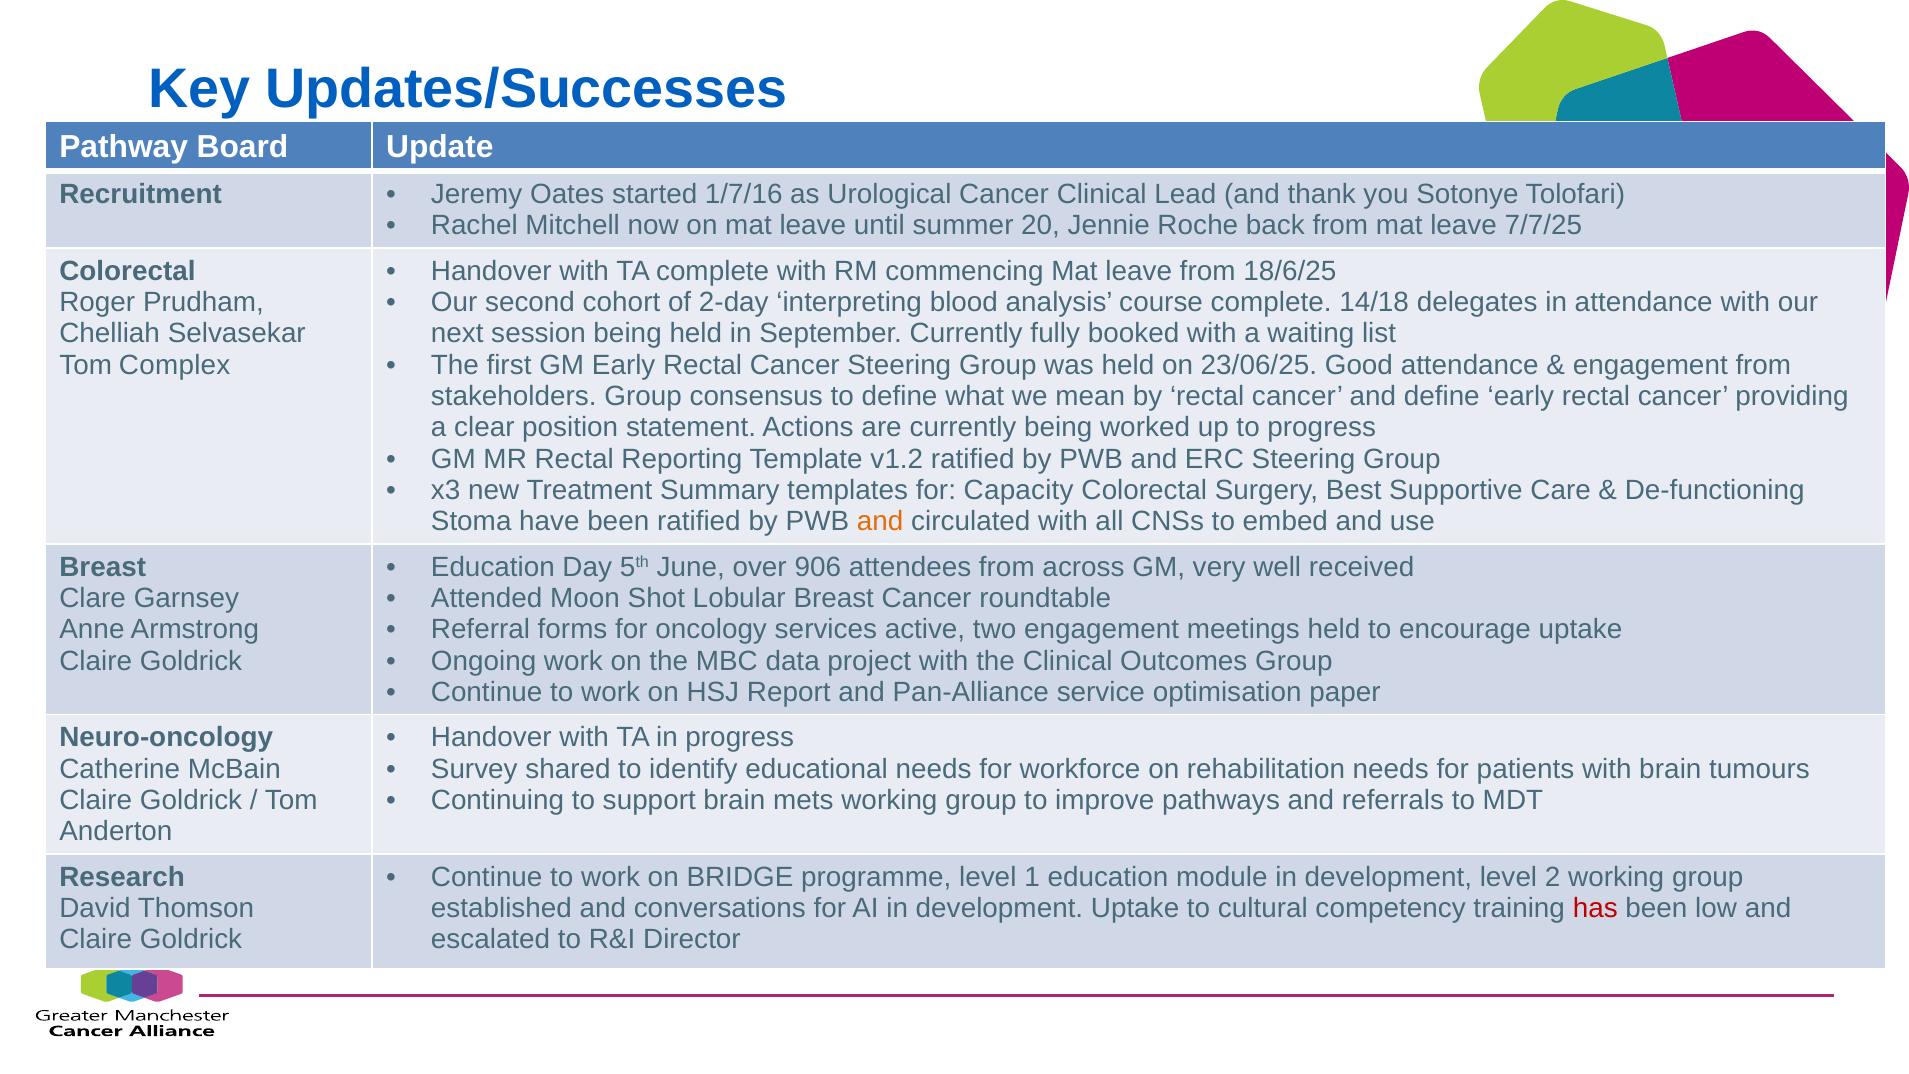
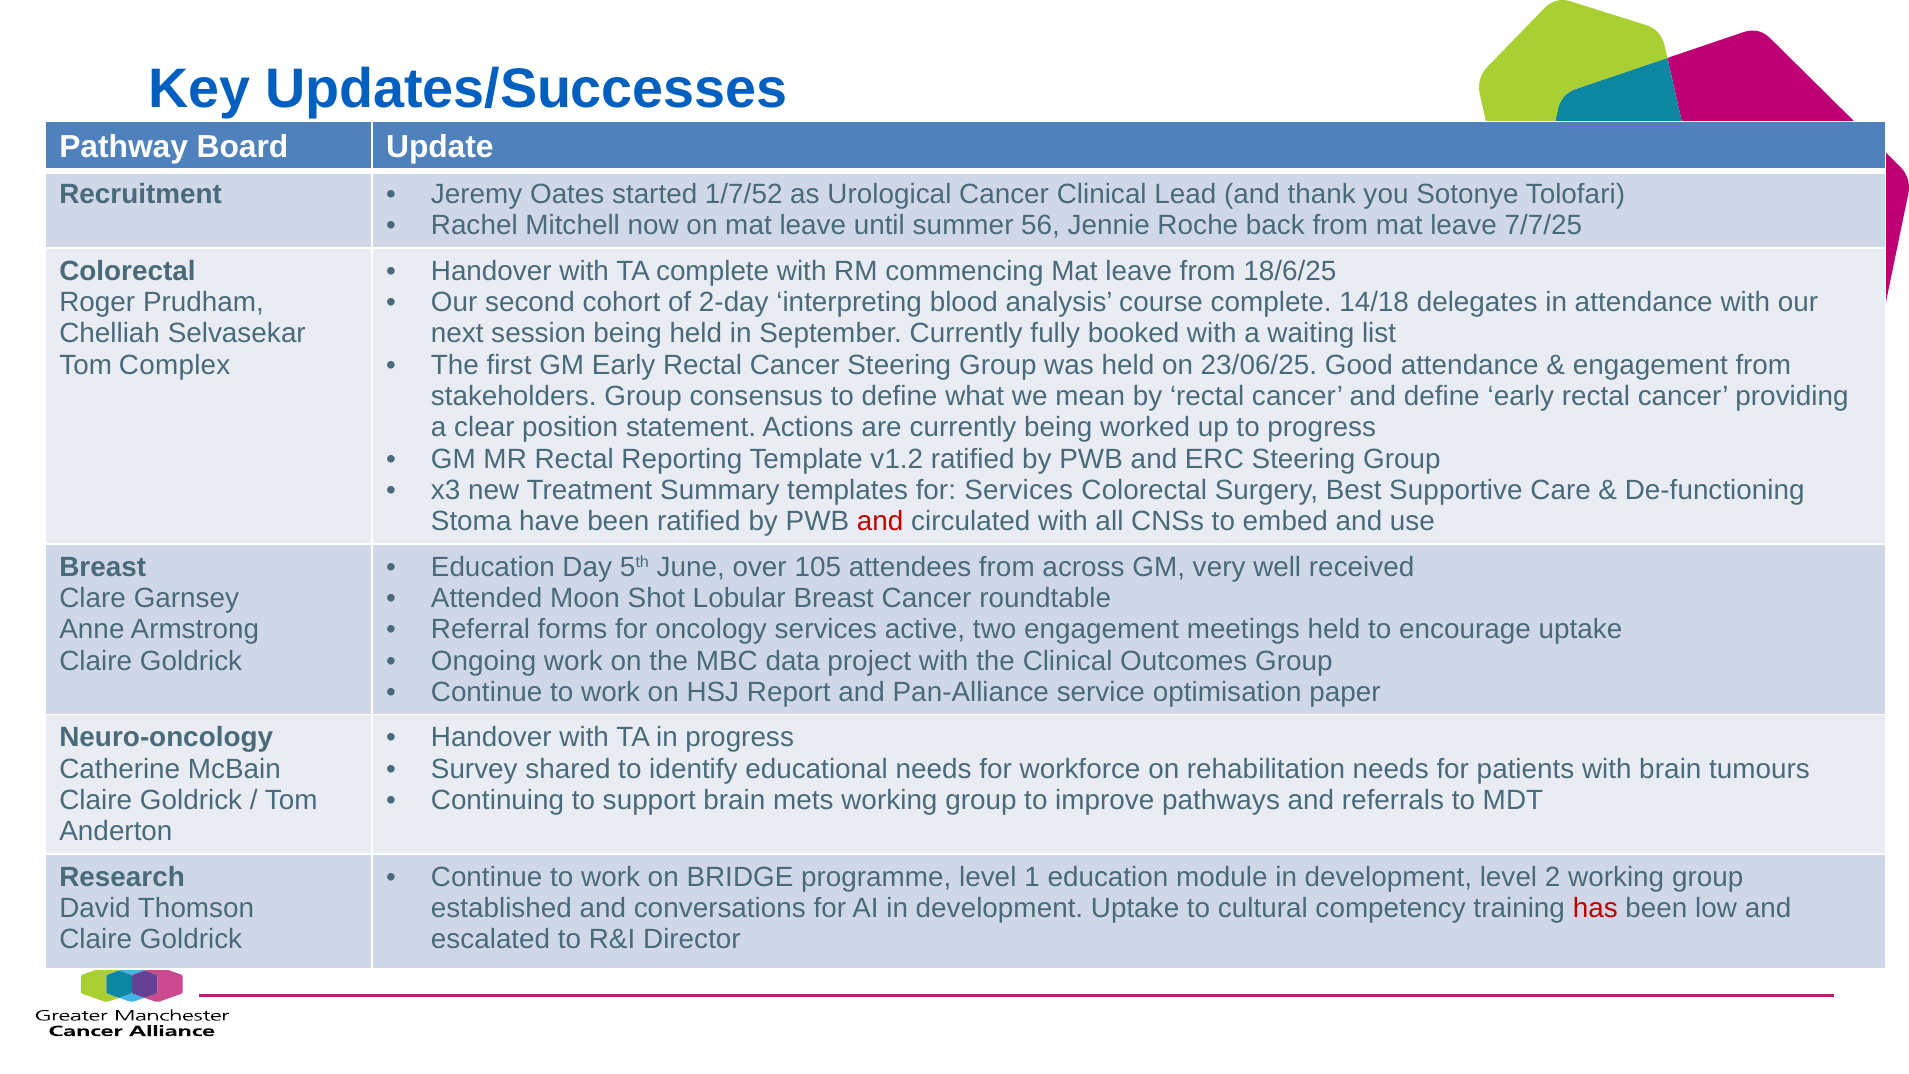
1/7/16: 1/7/16 -> 1/7/52 (744, 194)
20: 20 -> 56 (1041, 226)
for Capacity: Capacity -> Services (1019, 490)
and colour: orange -> red (880, 521)
906: 906 -> 105 (818, 567)
